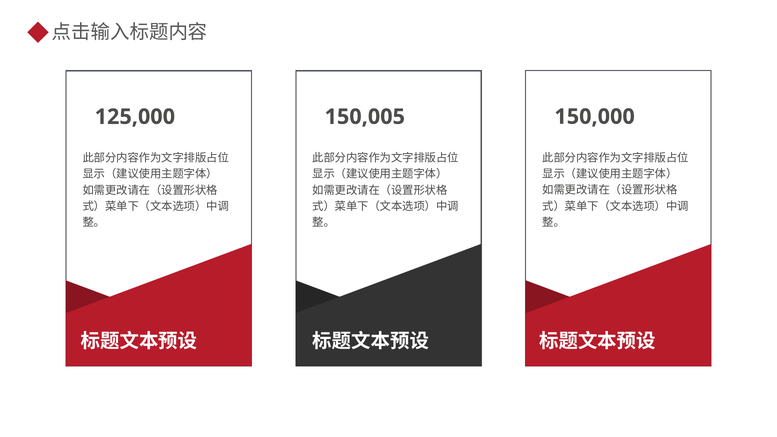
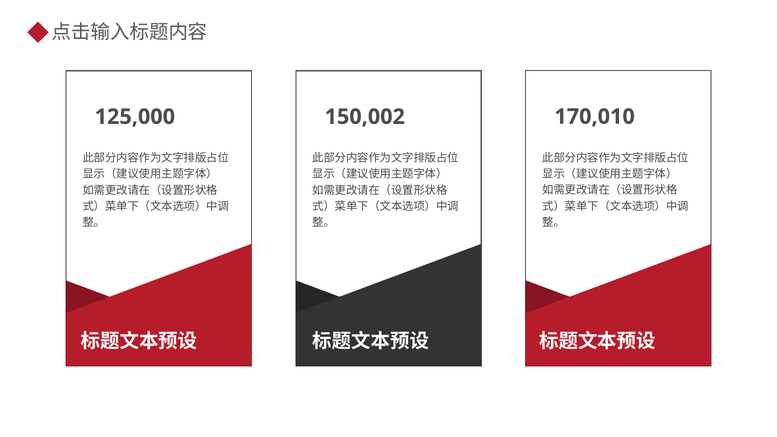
150,000: 150,000 -> 170,010 (595, 117)
150,005: 150,005 -> 150,002 (365, 117)
